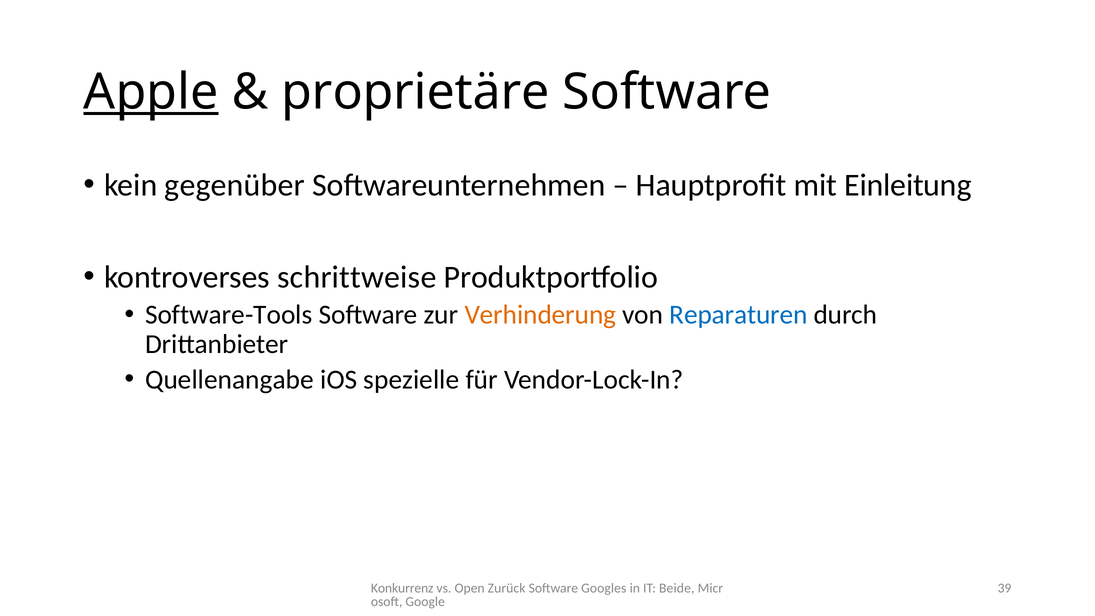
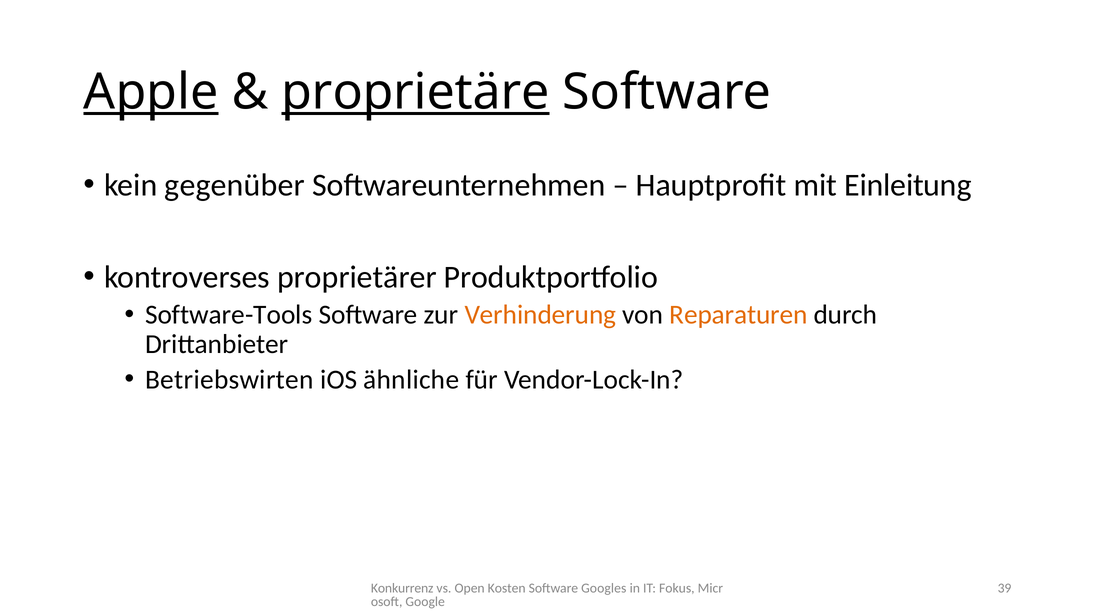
proprietäre underline: none -> present (415, 92)
schrittweise: schrittweise -> proprietärer (357, 277)
Reparaturen colour: blue -> orange (738, 315)
Quellenangabe: Quellenangabe -> Betriebswirten (229, 380)
spezielle: spezielle -> ähnliche (411, 380)
Zurück: Zurück -> Kosten (507, 588)
Beide: Beide -> Fokus (677, 588)
